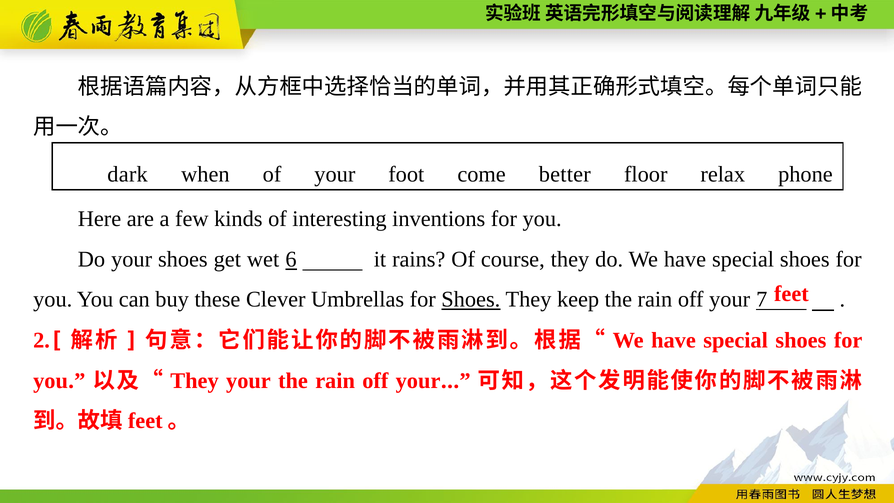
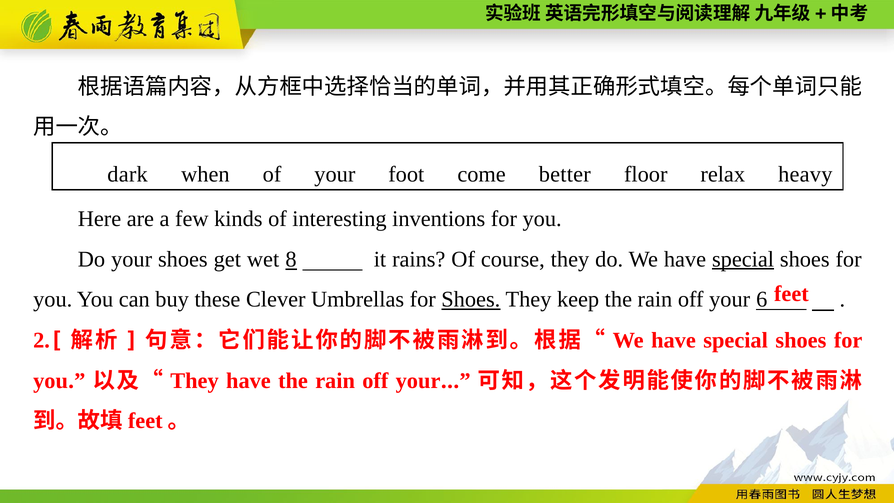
phone: phone -> heavy (805, 174)
6: 6 -> 8 (291, 259)
special underline: none -> present (743, 259)
7: 7 -> 6 (762, 300)
They your: your -> have (248, 381)
